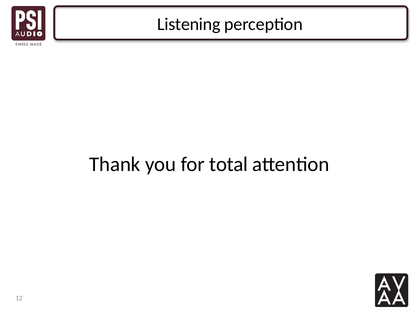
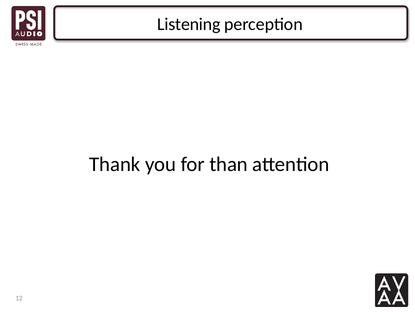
total: total -> than (229, 164)
